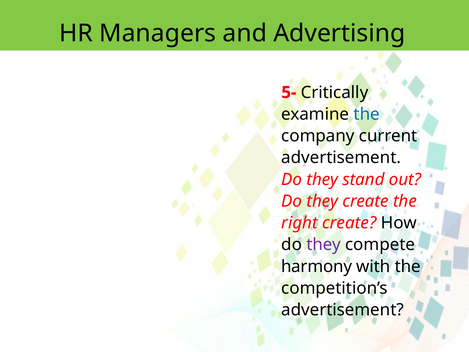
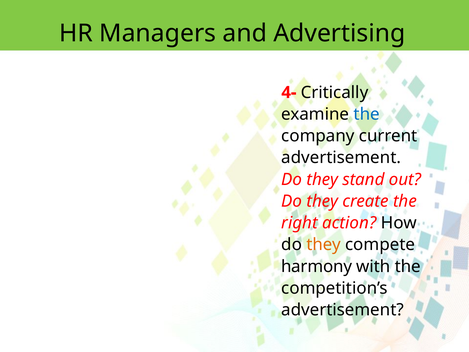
5-: 5- -> 4- (289, 92)
right create: create -> action (349, 223)
they colour: purple -> orange (324, 245)
